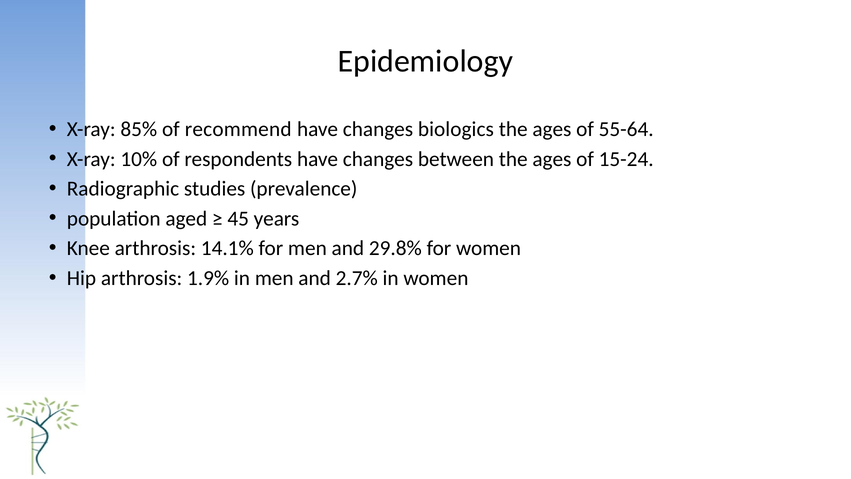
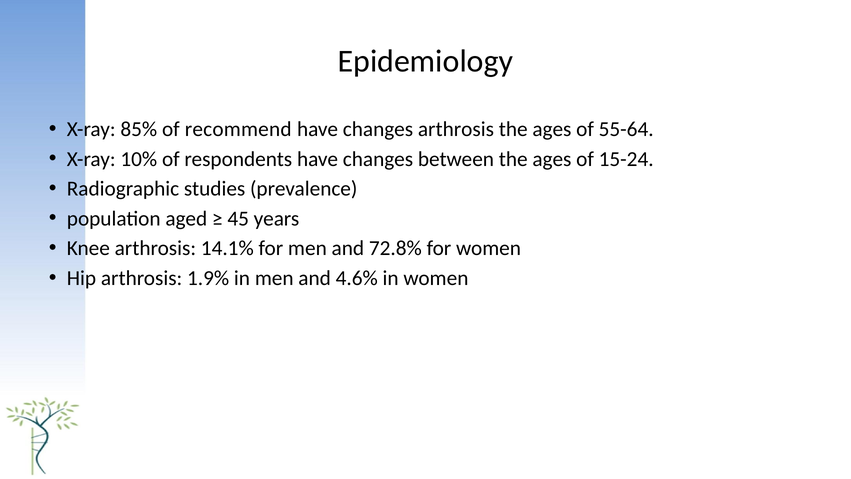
changes biologics: biologics -> arthrosis (456, 129)
29.8%: 29.8% -> 72.8% (395, 248)
2.7%: 2.7% -> 4.6% (357, 278)
